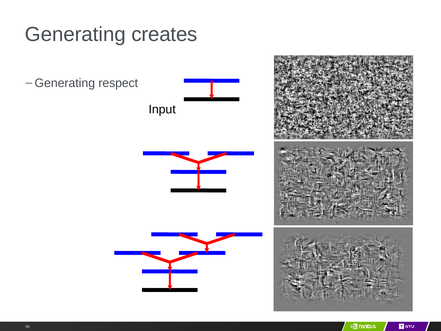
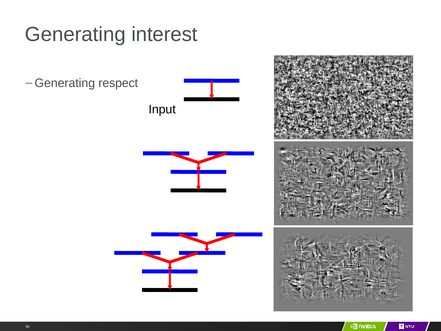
creates: creates -> interest (165, 34)
